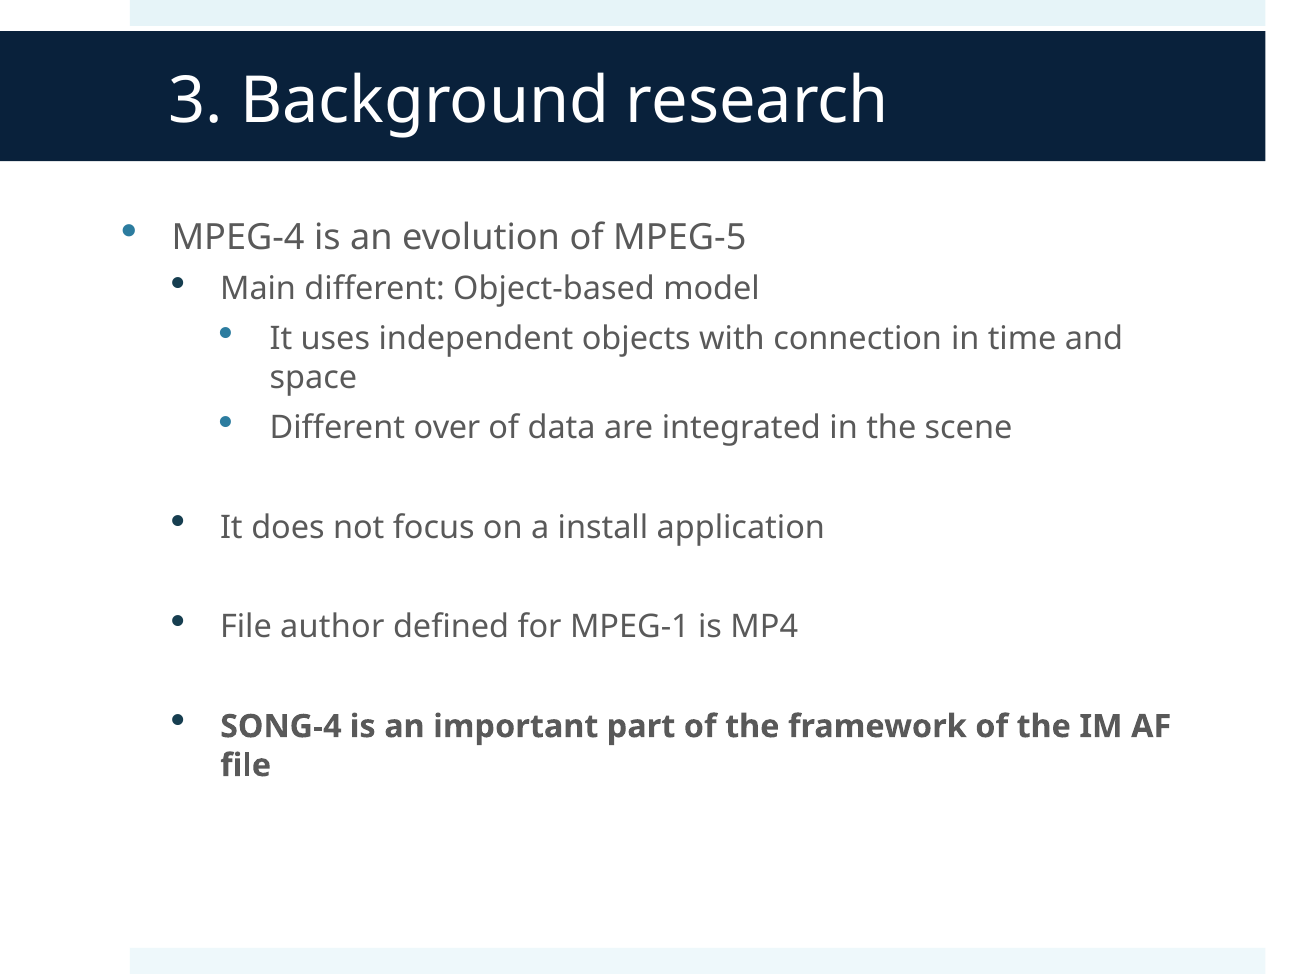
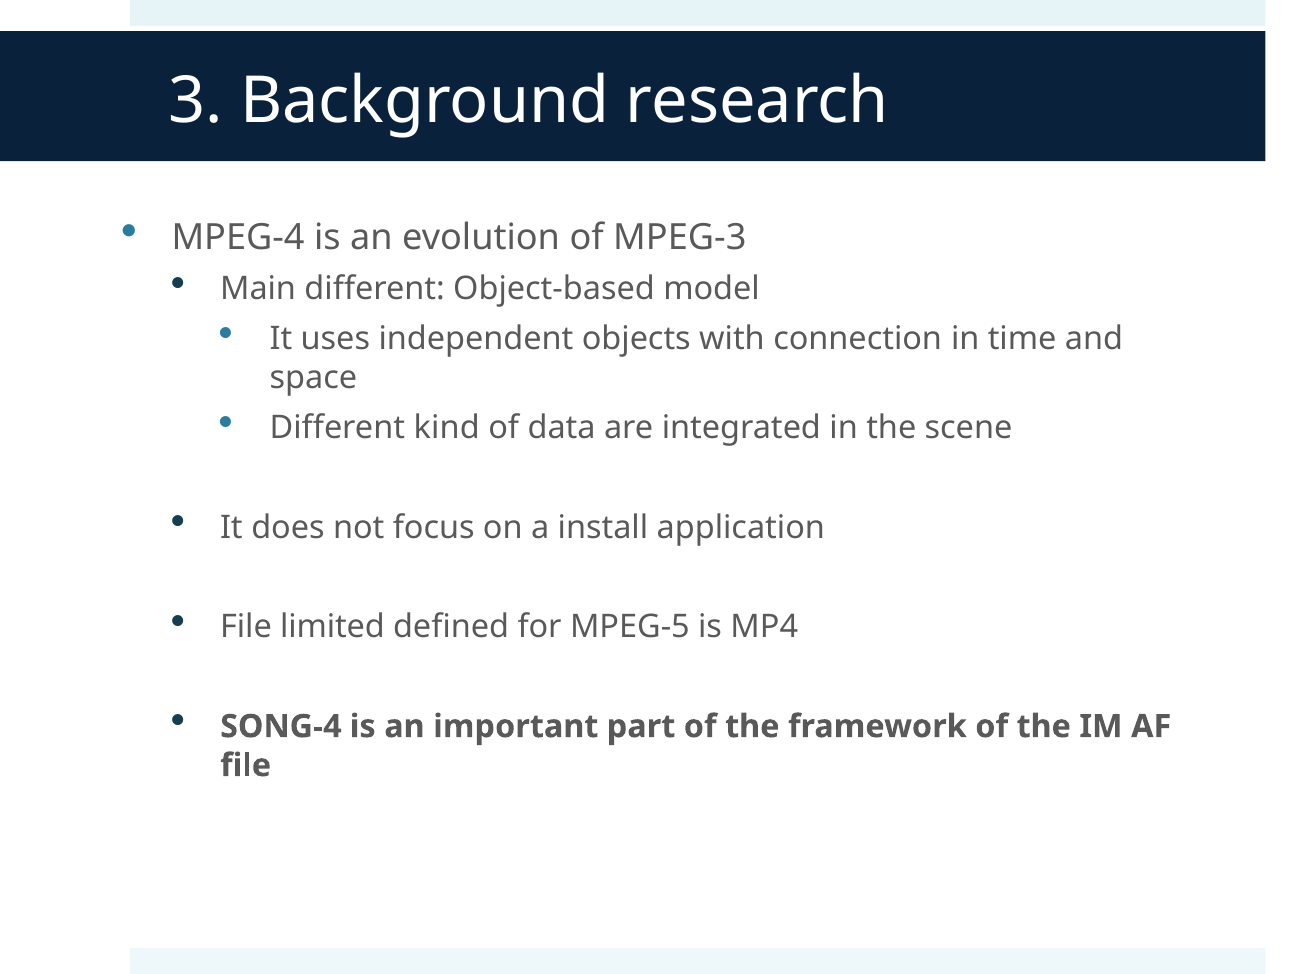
MPEG-5: MPEG-5 -> MPEG-3 (680, 237)
over: over -> kind (447, 427)
author: author -> limited (333, 627)
MPEG-1: MPEG-1 -> MPEG-5 (630, 627)
